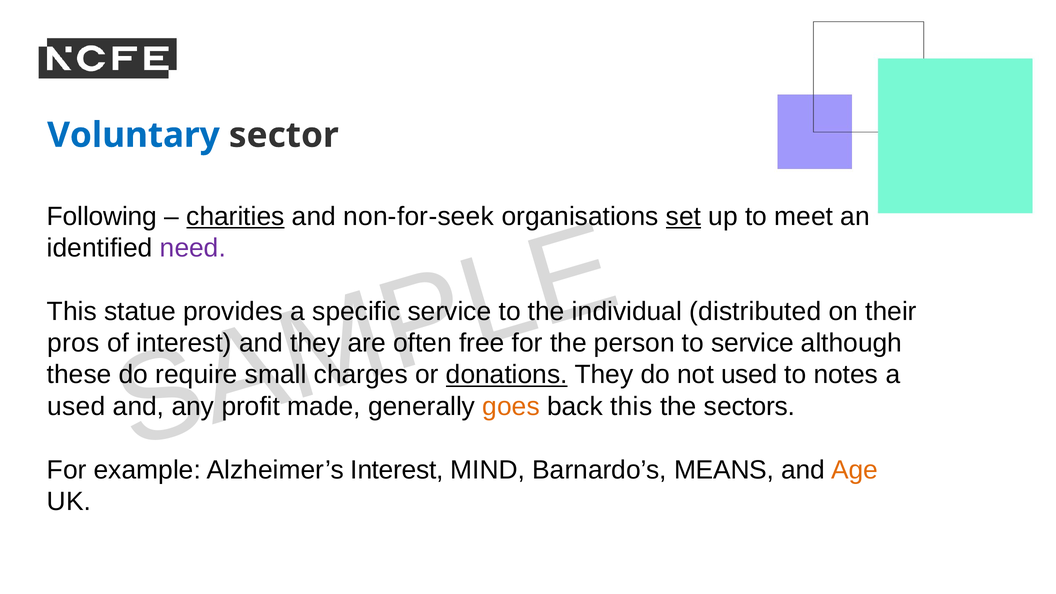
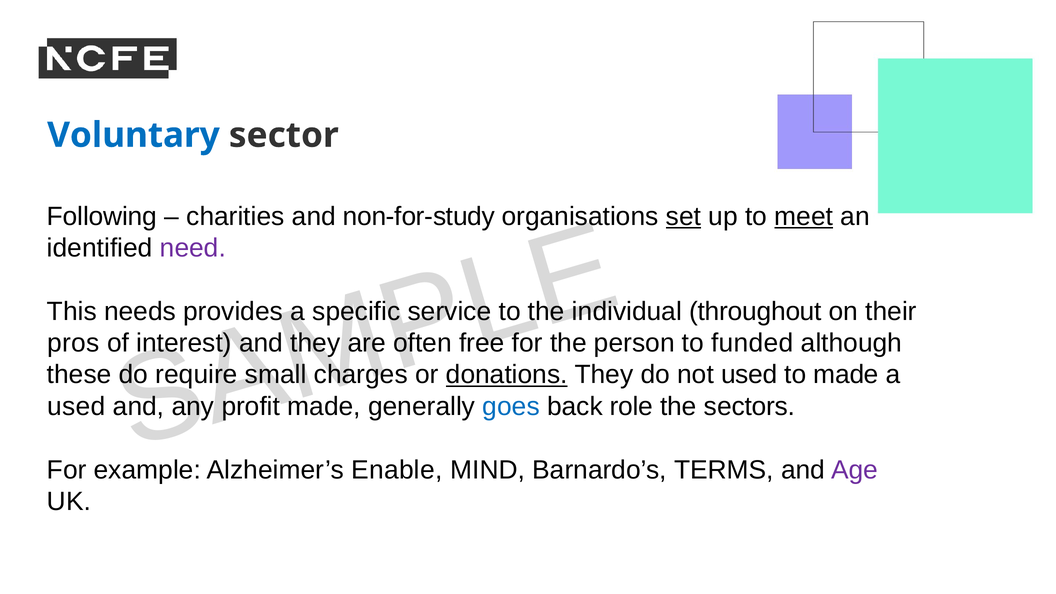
charities underline: present -> none (235, 216)
non-for-seek: non-for-seek -> non-for-study (419, 216)
meet underline: none -> present (804, 216)
statue: statue -> needs (140, 311)
distributed: distributed -> throughout (755, 311)
to service: service -> funded (752, 343)
to notes: notes -> made (846, 375)
goes colour: orange -> blue (511, 406)
back this: this -> role (632, 406)
Alzheimer’s Interest: Interest -> Enable (397, 470)
MEANS: MEANS -> TERMS (724, 470)
Age colour: orange -> purple (855, 470)
